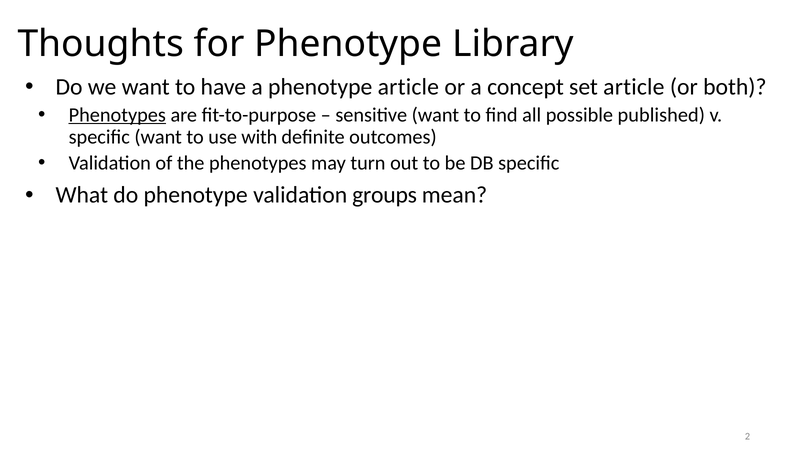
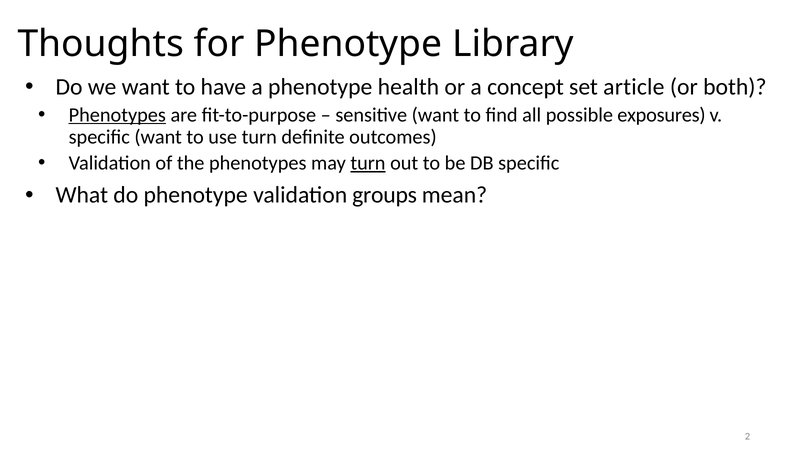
phenotype article: article -> health (408, 87)
published: published -> exposures (661, 115)
use with: with -> turn (259, 137)
turn underline: none -> present (368, 163)
